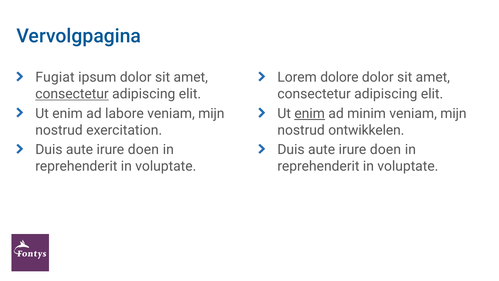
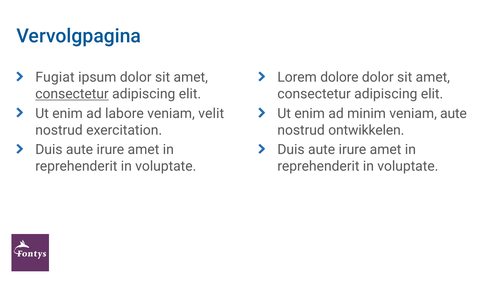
mijn: mijn -> velit (211, 113)
enim underline: present -> none (310, 113)
minim veniam mijn: mijn -> aute (453, 113)
doen: doen -> amet (143, 149)
doen: doen -> amet (386, 149)
